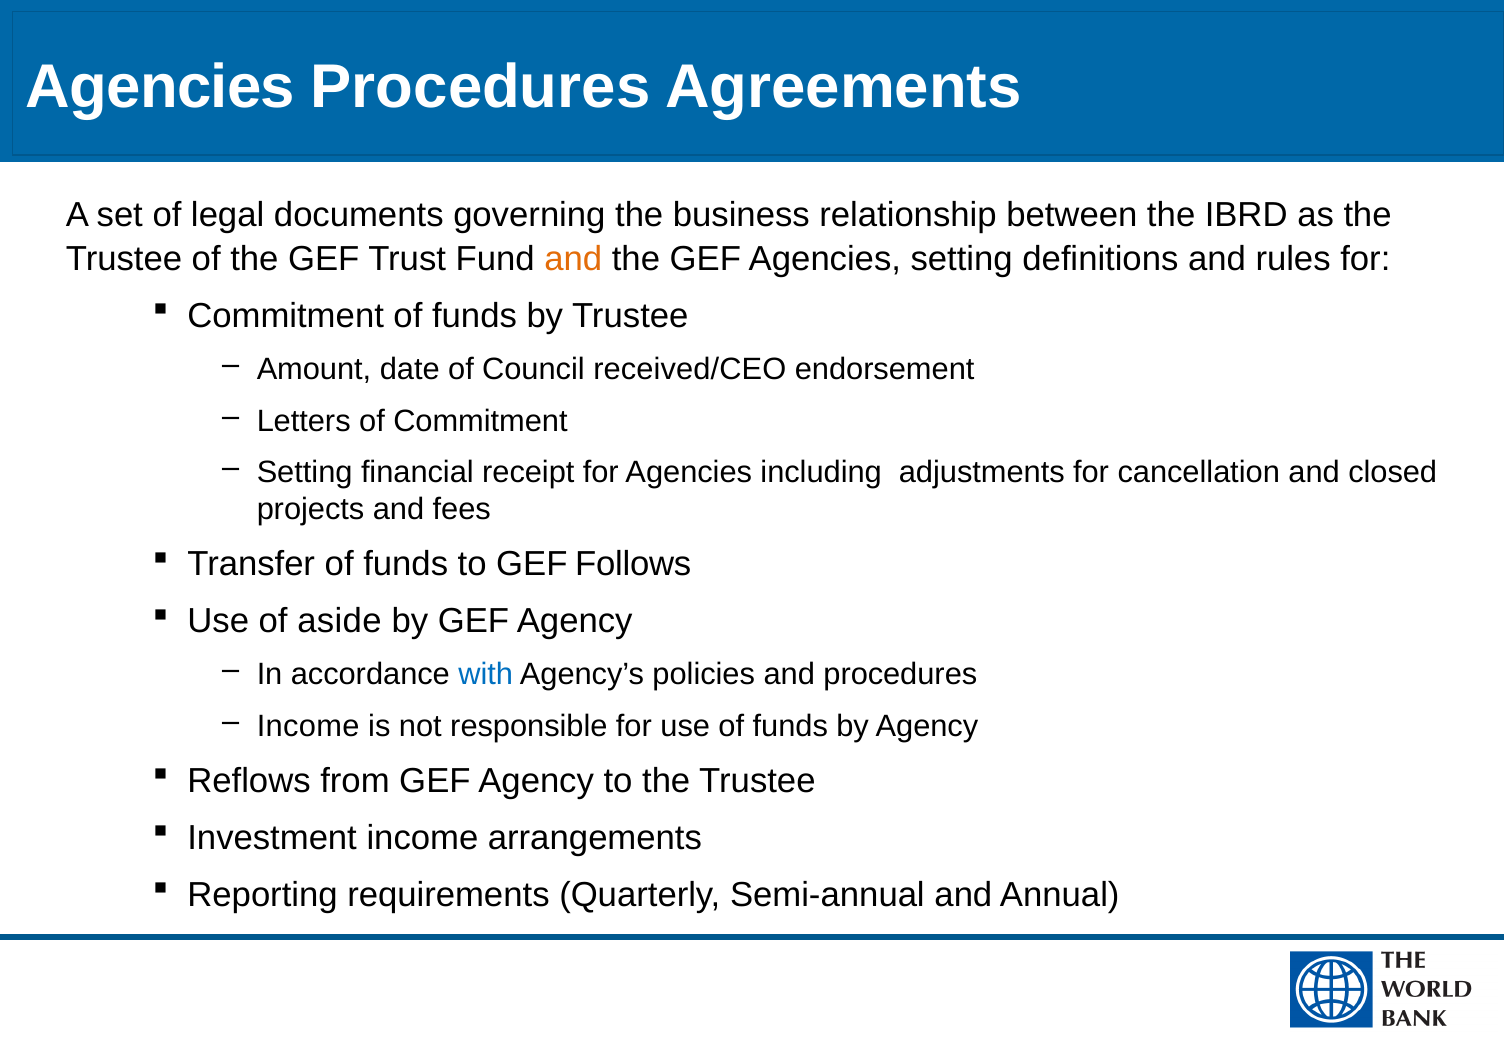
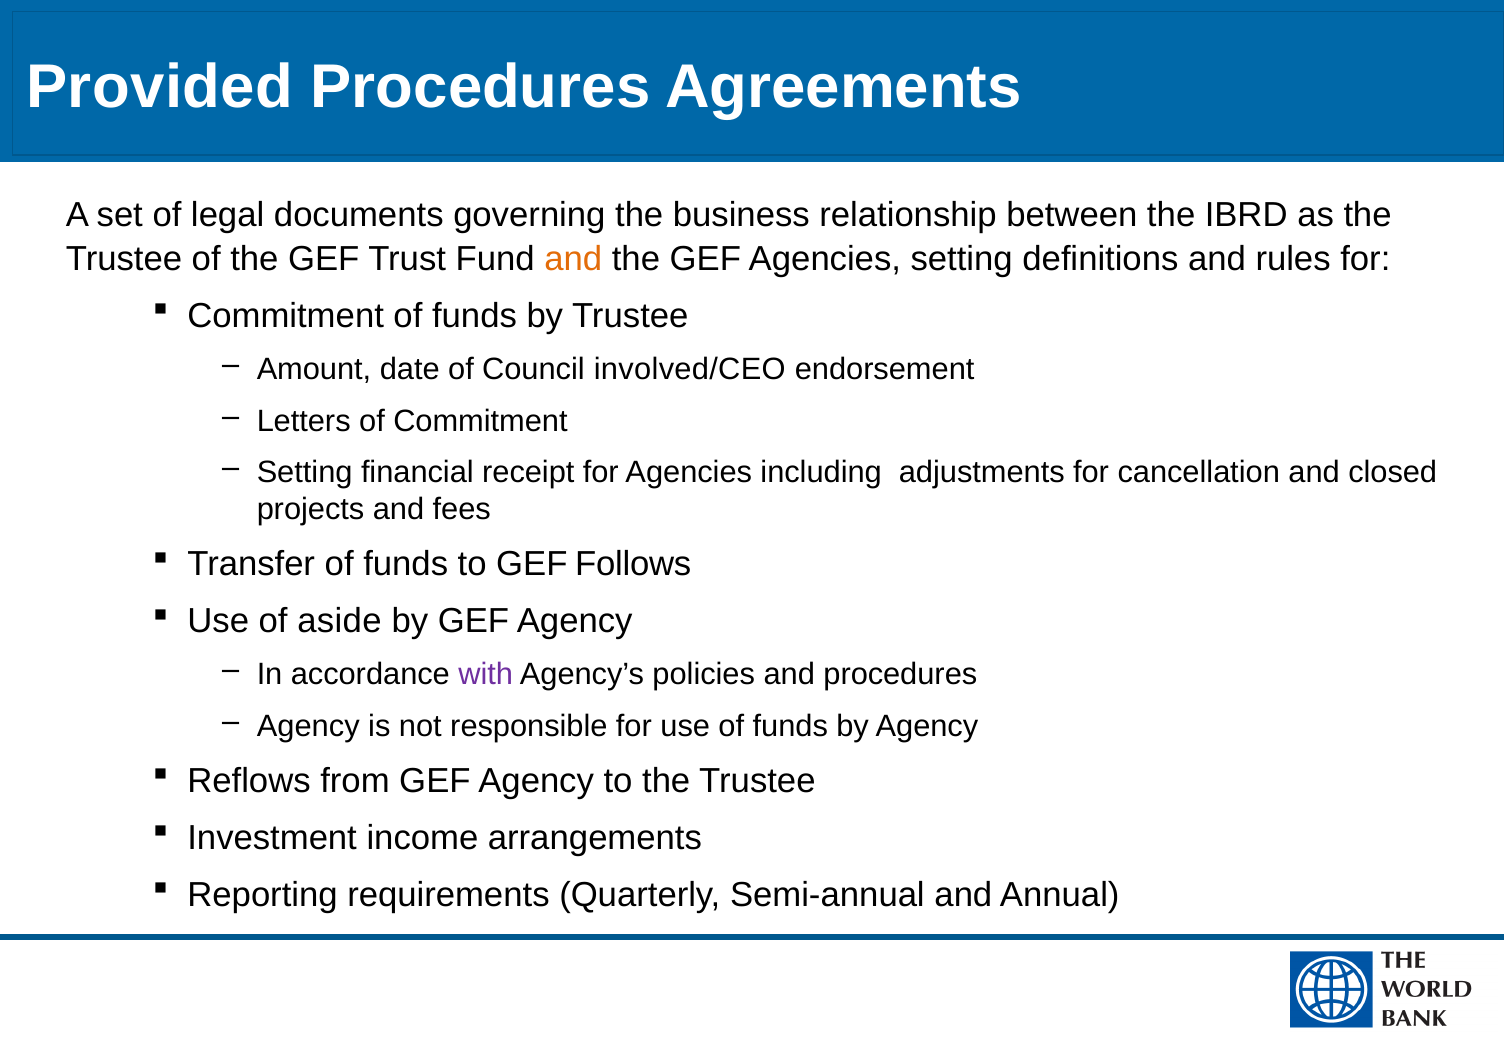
Agencies: Agencies -> Provided (160, 88)
received/CEO: received/CEO -> involved/CEO (690, 370)
with colour: blue -> purple (486, 675)
Income: Income -> Agency (308, 726)
